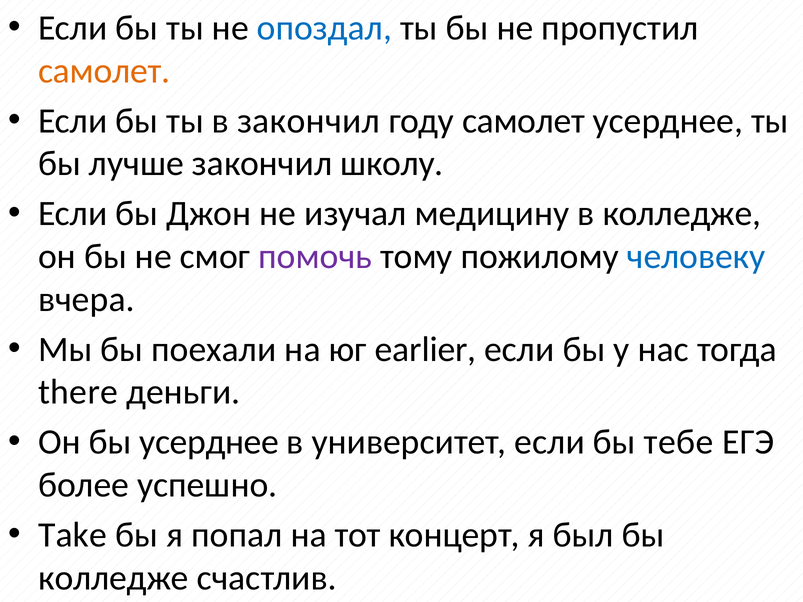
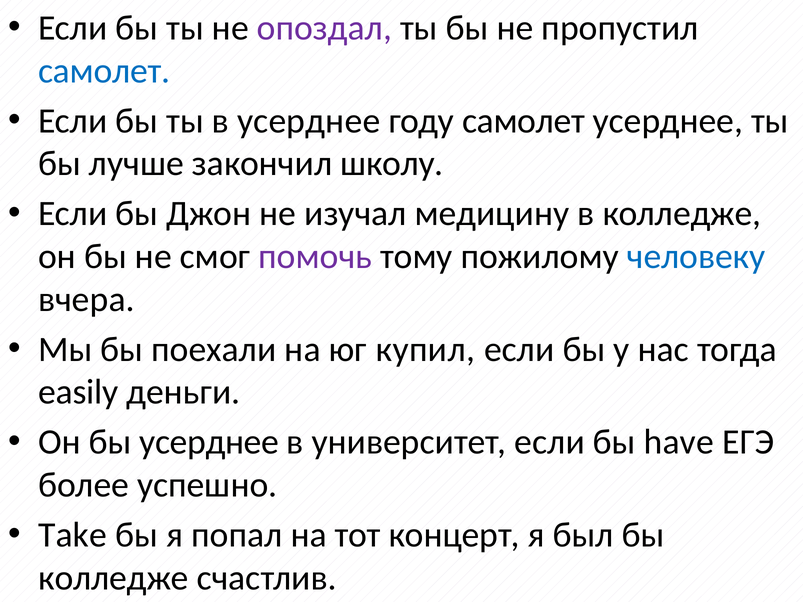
опоздал colour: blue -> purple (324, 28)
самолет colour: orange -> blue (104, 71)
в закончил: закончил -> усерднее (309, 121)
earlier: earlier -> купил (425, 349)
there: there -> easily (78, 392)
тебе: тебе -> have (679, 442)
